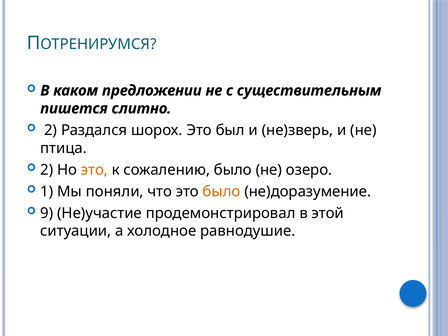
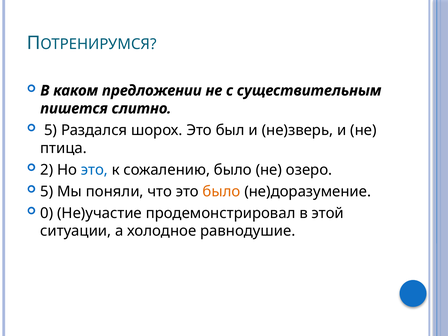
2: 2 -> 5 (51, 130)
это colour: orange -> blue (94, 170)
1: 1 -> 5 (47, 191)
9: 9 -> 0 (47, 213)
